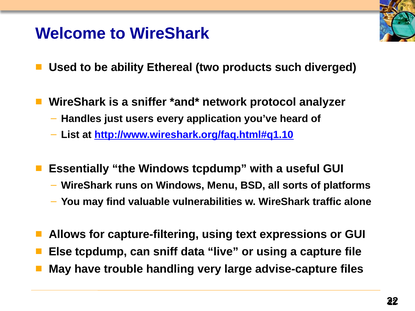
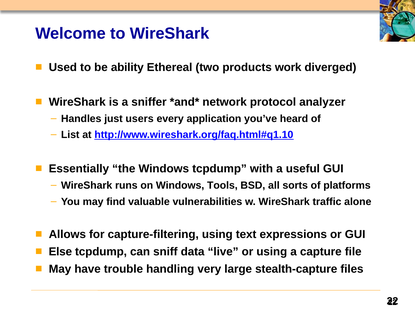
such: such -> work (288, 67)
Menu: Menu -> Tools (222, 186)
advise-capture: advise-capture -> stealth-capture (296, 269)
